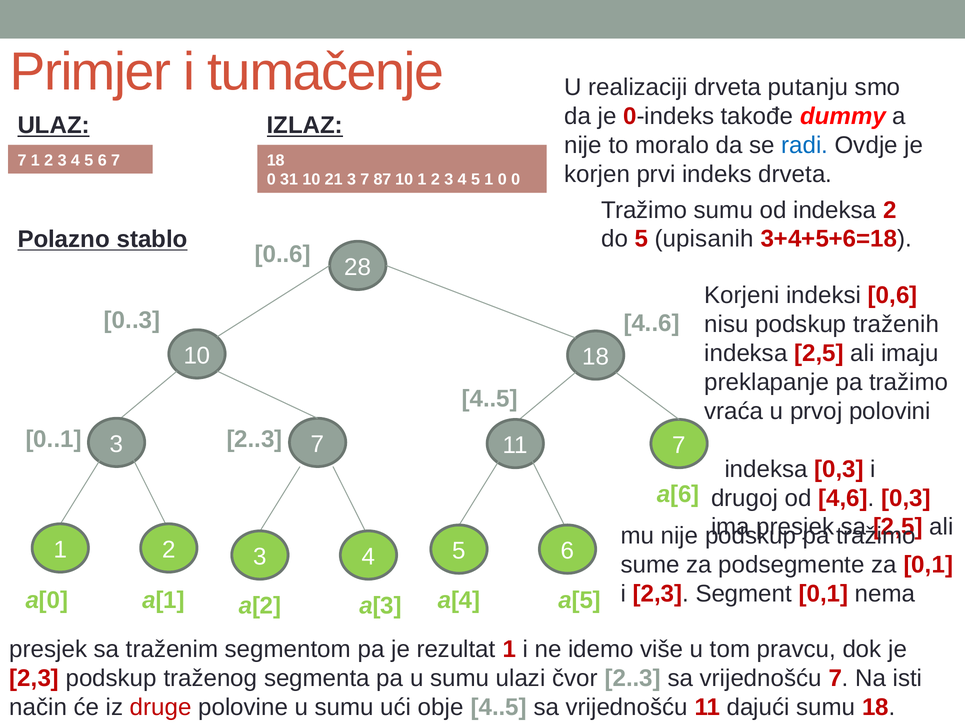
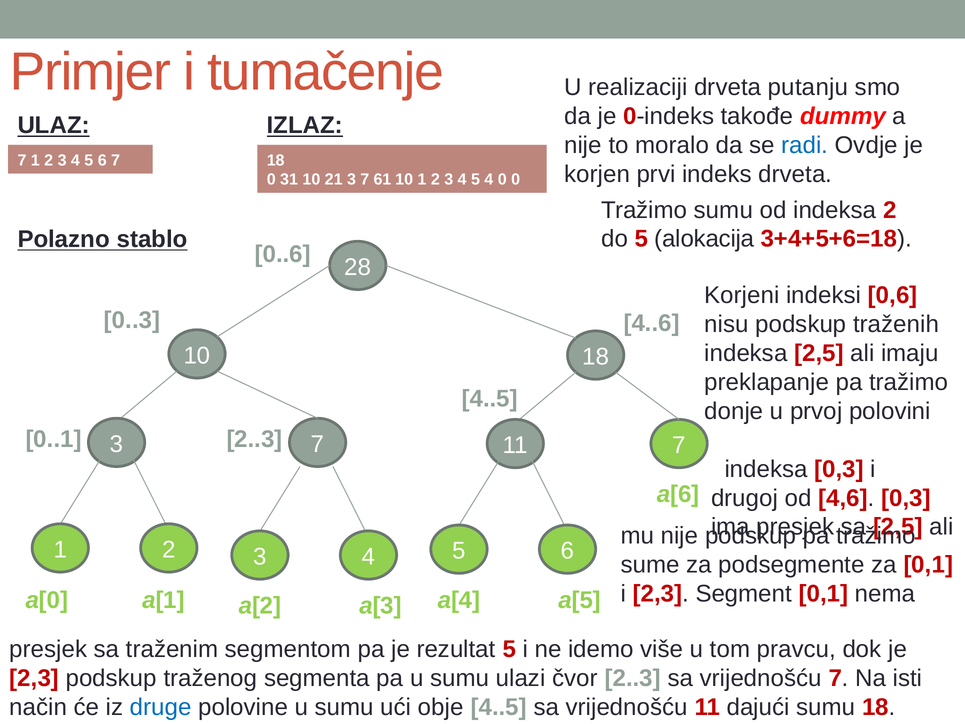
87: 87 -> 61 (382, 180)
5 1: 1 -> 4 (489, 180)
upisanih: upisanih -> alokacija (704, 239)
vraća: vraća -> donje (734, 411)
rezultat 1: 1 -> 5 (509, 649)
druge colour: red -> blue (161, 707)
